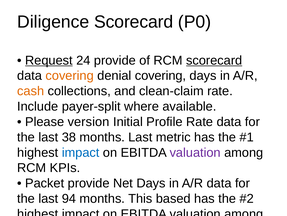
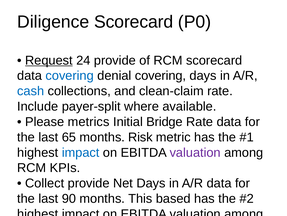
scorecard underline: present -> none (214, 60)
covering colour: orange -> blue (70, 75)
cash colour: orange -> blue (31, 91)
version: version -> metrics (89, 121)
Profile: Profile -> Bridge (165, 121)
38: 38 -> 65 (69, 137)
months Last: Last -> Risk (140, 137)
Packet: Packet -> Collect (45, 183)
94: 94 -> 90 (69, 198)
